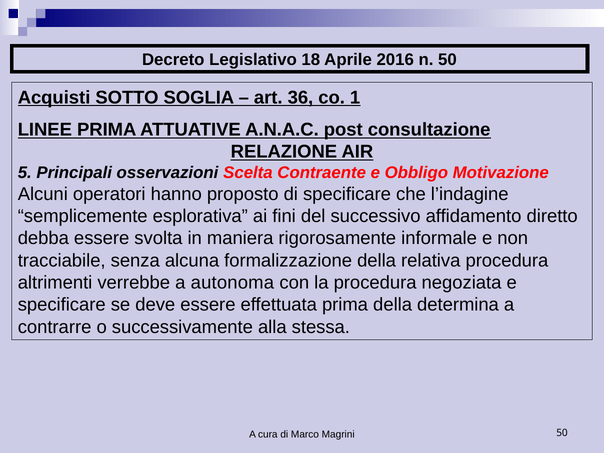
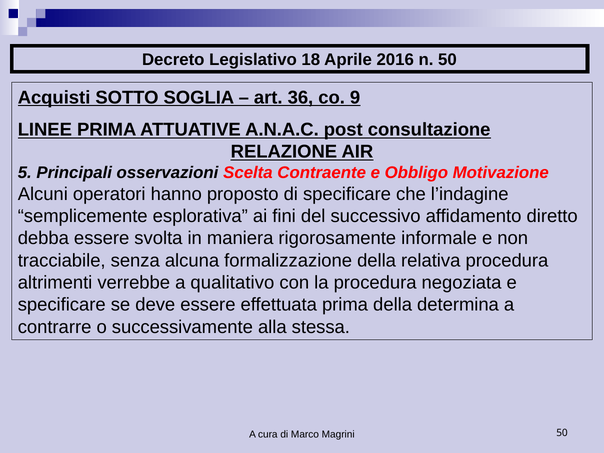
1: 1 -> 9 (355, 97)
autonoma: autonoma -> qualitativo (232, 283)
